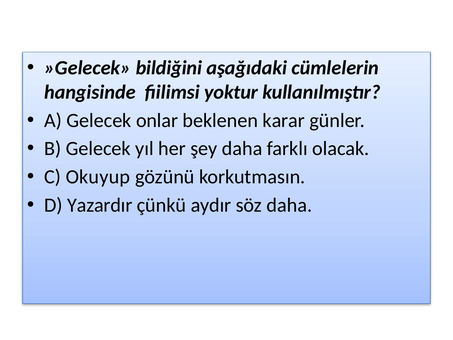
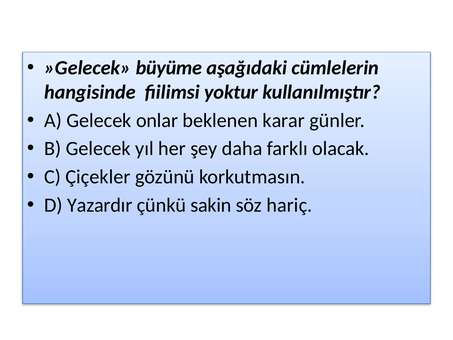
bildiğini: bildiğini -> büyüme (169, 68)
Okuyup: Okuyup -> Çiçekler (98, 177)
aydır: aydır -> sakin (211, 205)
söz daha: daha -> hariç (289, 205)
